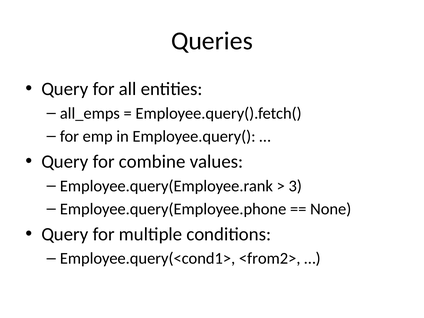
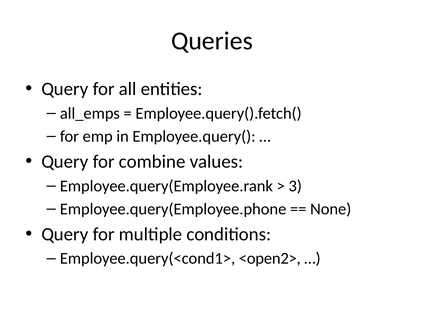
<from2>: <from2> -> <open2> (270, 258)
